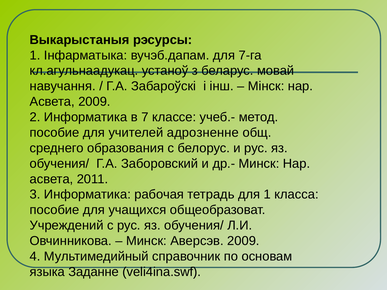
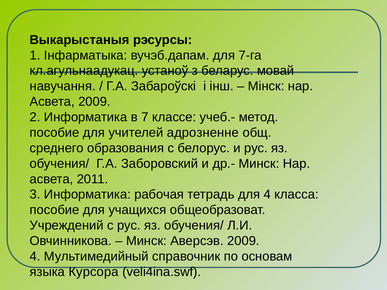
для 1: 1 -> 4 (267, 195)
Заданне: Заданне -> Курсора (94, 272)
